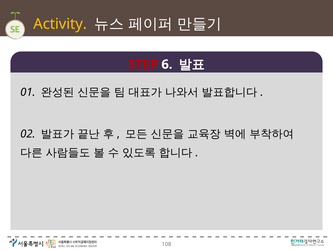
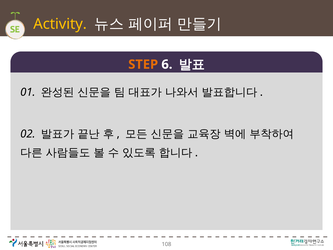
STEP colour: red -> orange (143, 64)
